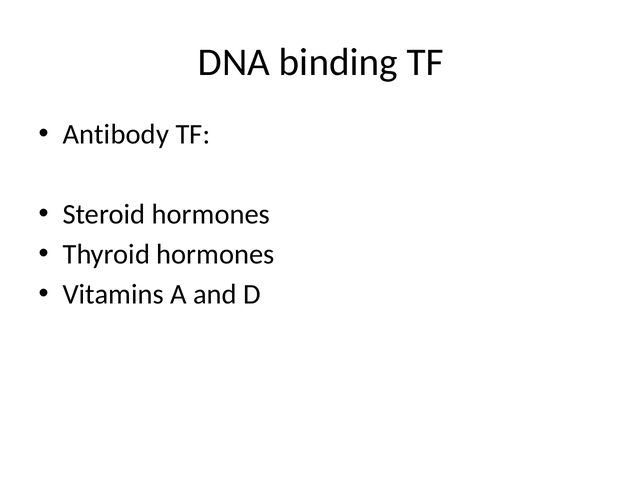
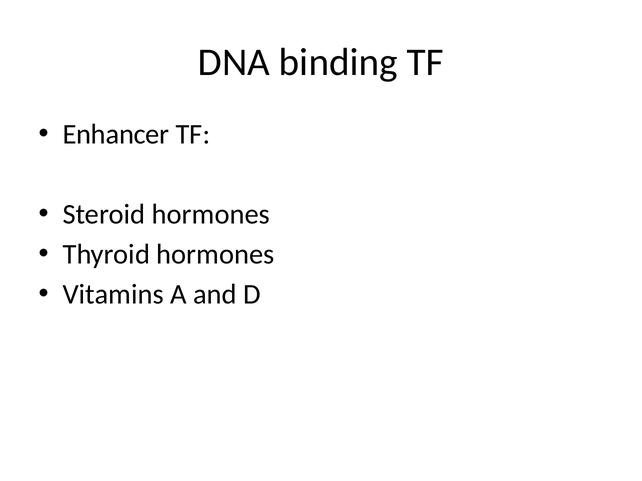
Antibody: Antibody -> Enhancer (116, 135)
